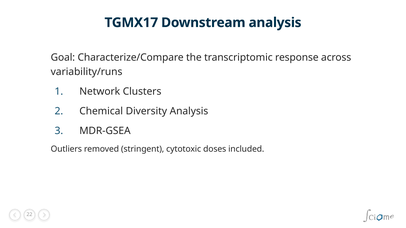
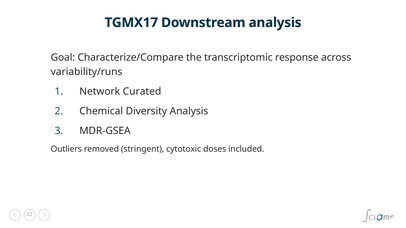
Clusters: Clusters -> Curated (142, 92)
